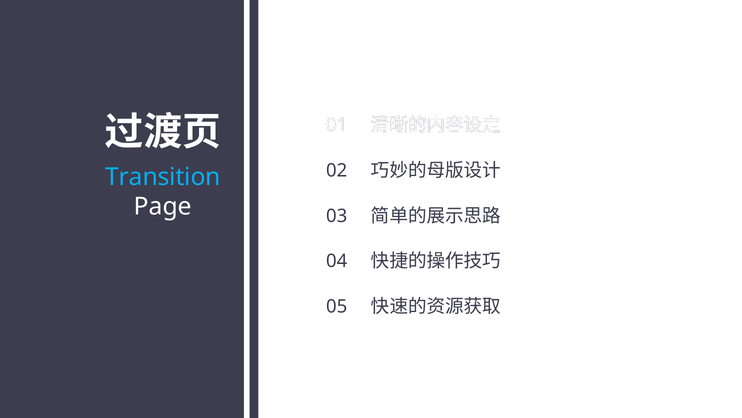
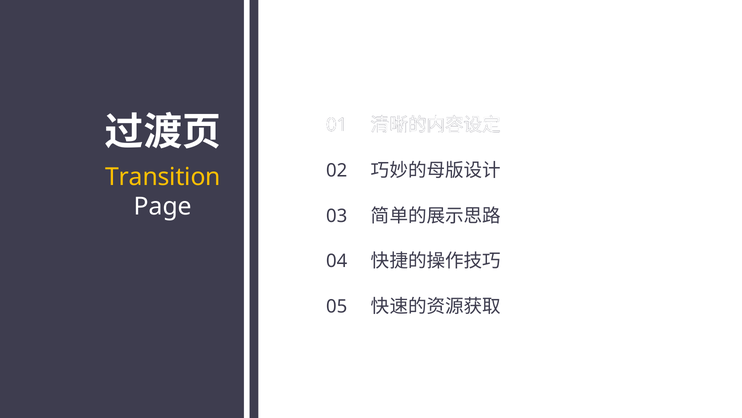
Transition colour: light blue -> yellow (163, 177)
